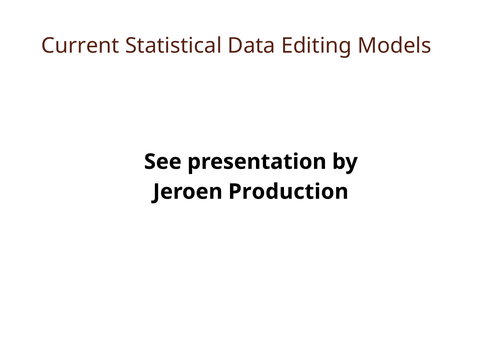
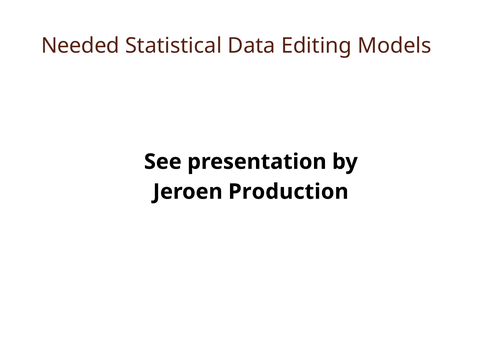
Current: Current -> Needed (80, 46)
